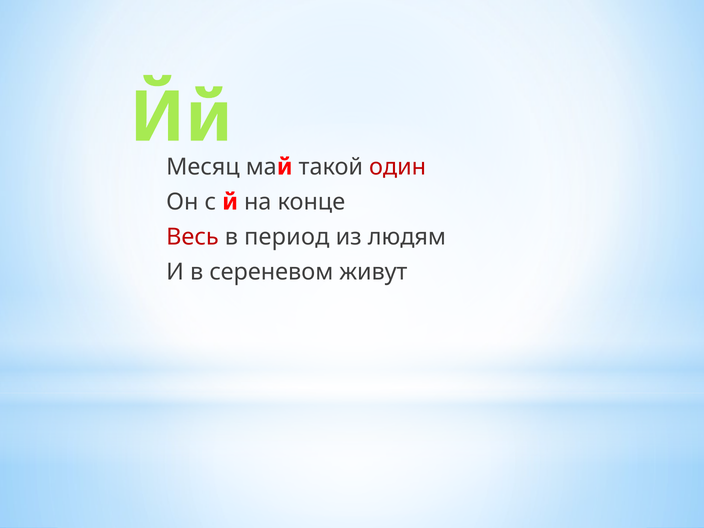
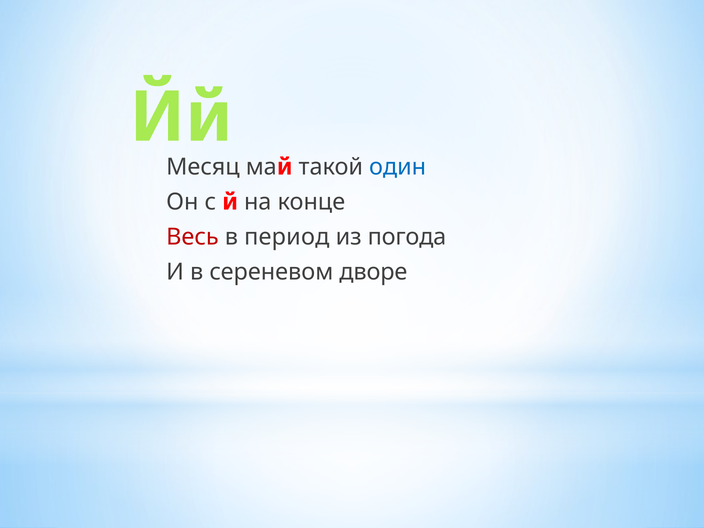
один colour: red -> blue (398, 167)
людям: людям -> погода (407, 237)
живут: живут -> дворе (373, 272)
